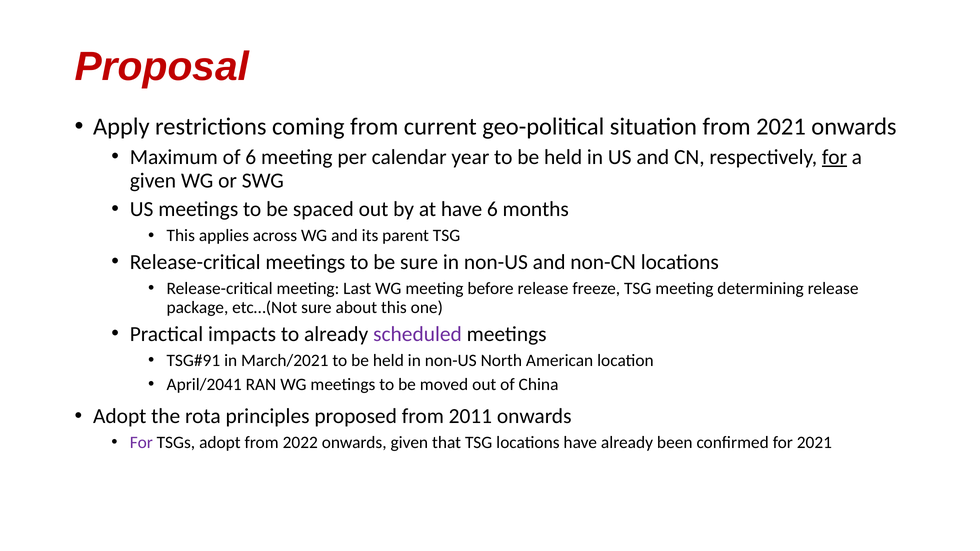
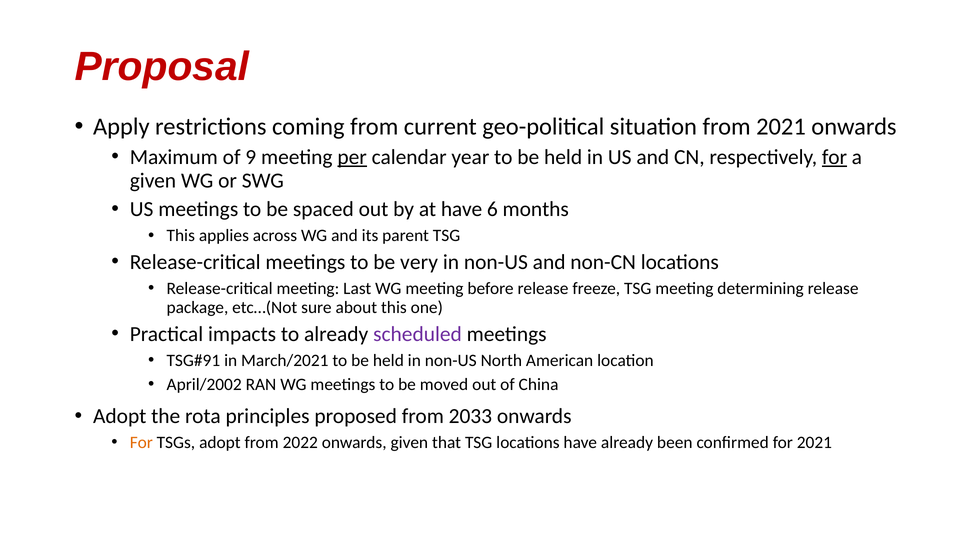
of 6: 6 -> 9 (251, 157)
per underline: none -> present (352, 157)
be sure: sure -> very (419, 262)
April/2041: April/2041 -> April/2002 (204, 385)
2011: 2011 -> 2033 (470, 416)
For colour: purple -> orange (141, 443)
